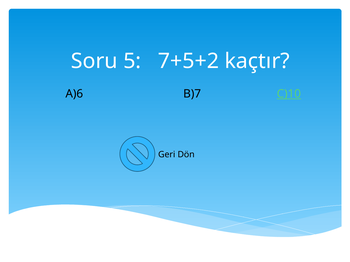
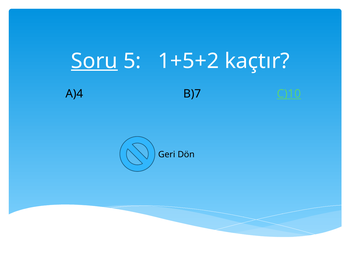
Soru underline: none -> present (94, 61)
7+5+2: 7+5+2 -> 1+5+2 (188, 61)
A)6: A)6 -> A)4 (74, 94)
